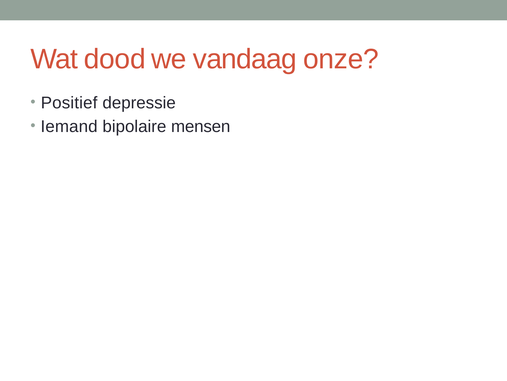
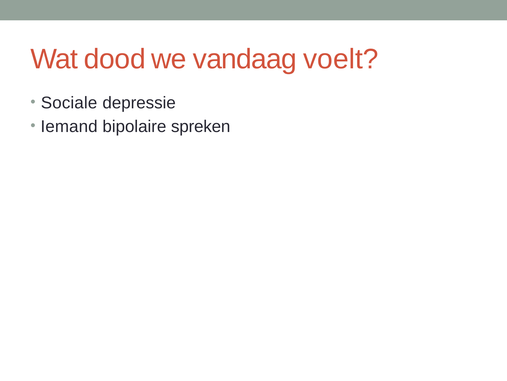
onze: onze -> voelt (341, 59)
Positief: Positief -> Sociale (69, 103)
mensen: mensen -> spreken (201, 126)
